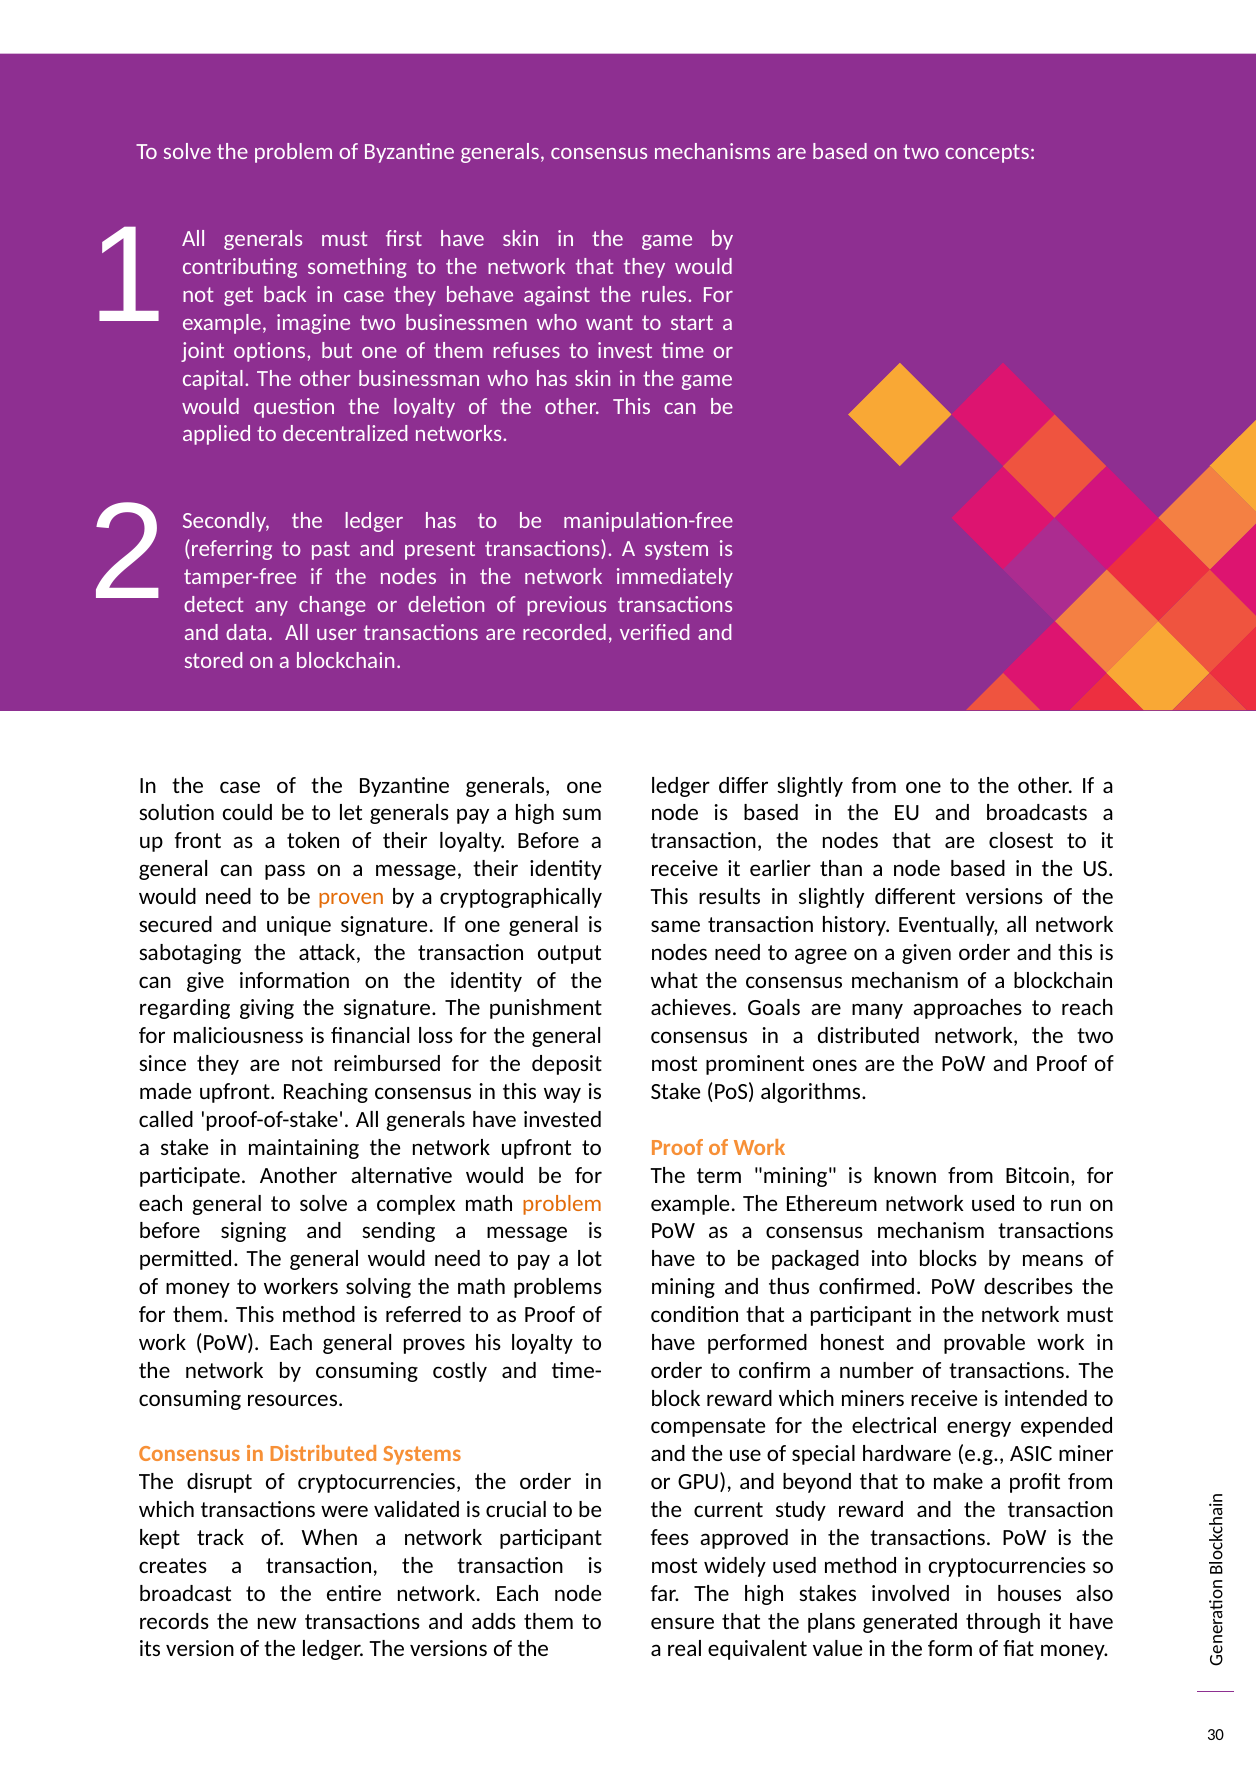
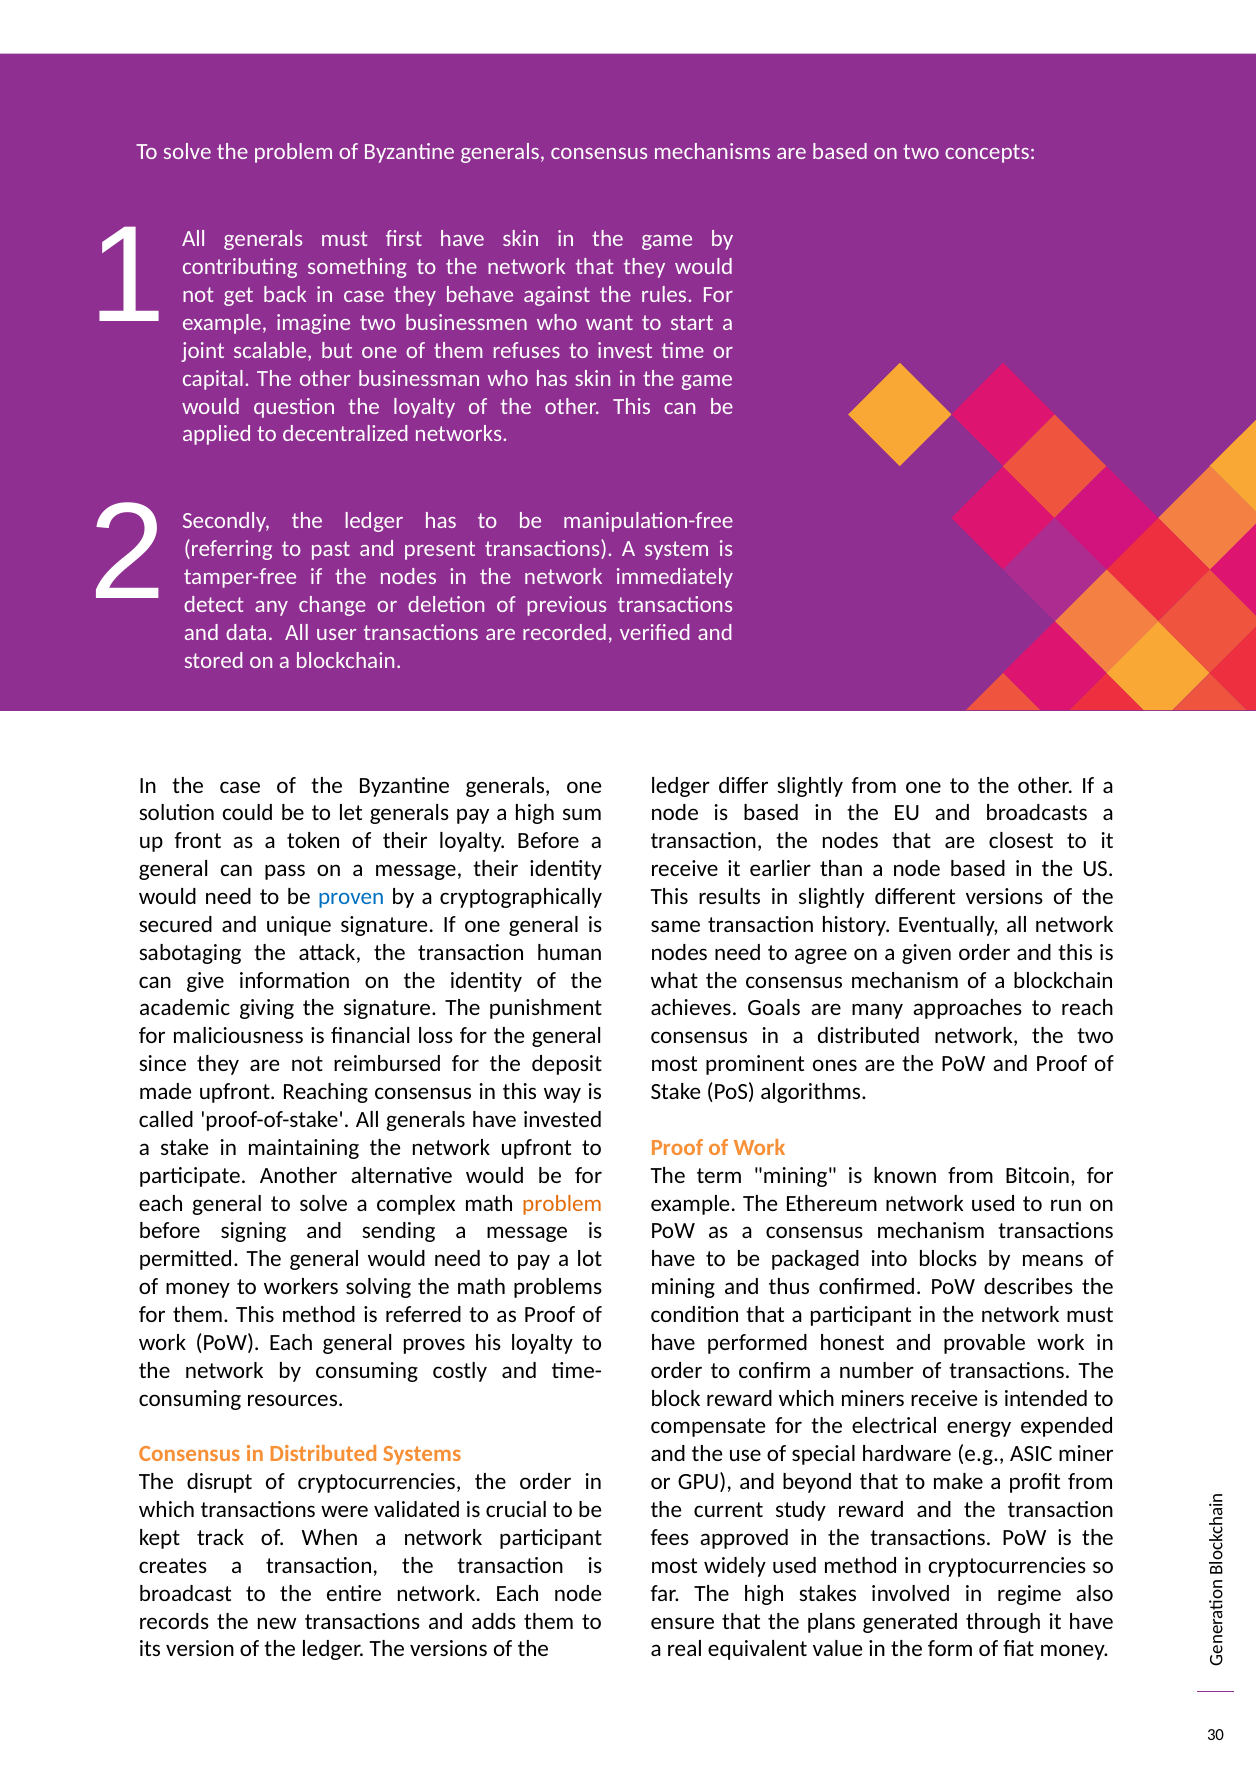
options: options -> scalable (273, 351)
proven colour: orange -> blue (351, 897)
output: output -> human (570, 953)
regarding: regarding -> academic (185, 1008)
houses: houses -> regime (1029, 1594)
